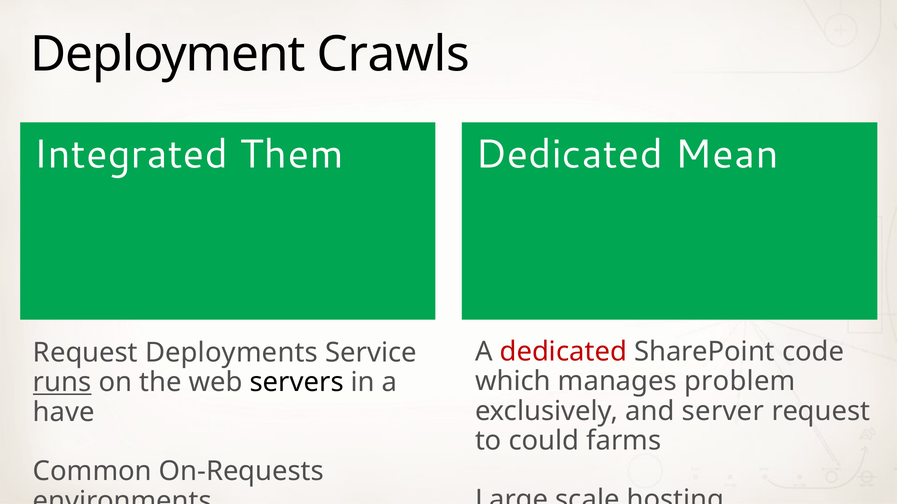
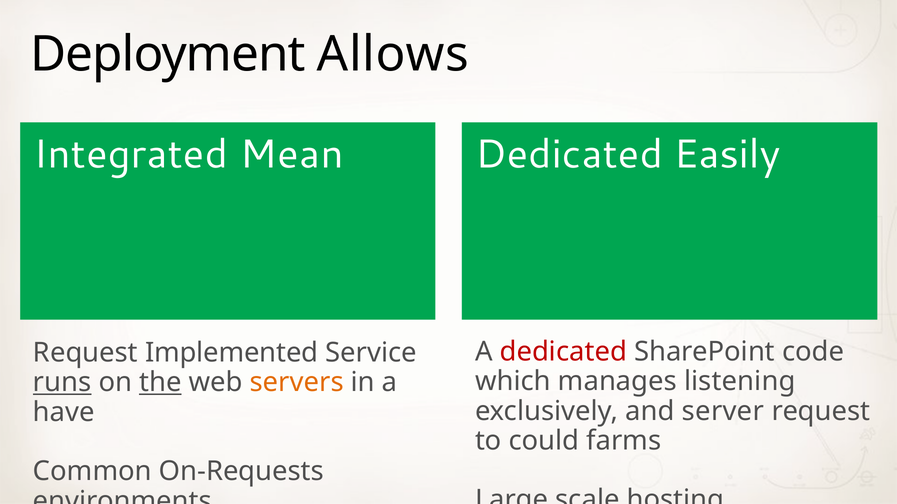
Crawls: Crawls -> Allows (393, 54)
Them: Them -> Mean (292, 154)
Mean: Mean -> Easily (727, 154)
Deployments: Deployments -> Implemented (232, 353)
problem: problem -> listening (740, 382)
the underline: none -> present (160, 383)
servers colour: black -> orange (297, 383)
